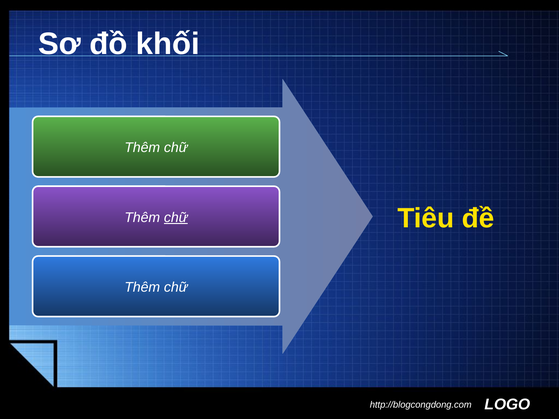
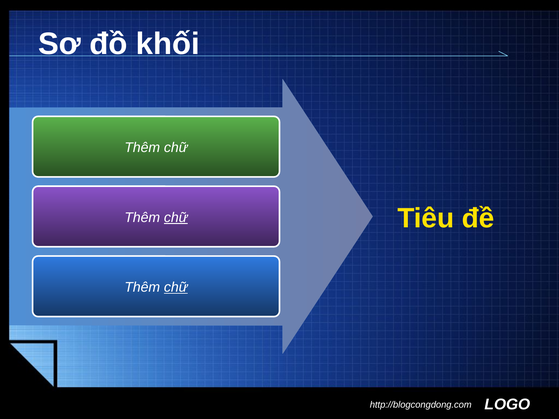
chữ underline: none -> present (176, 287)
